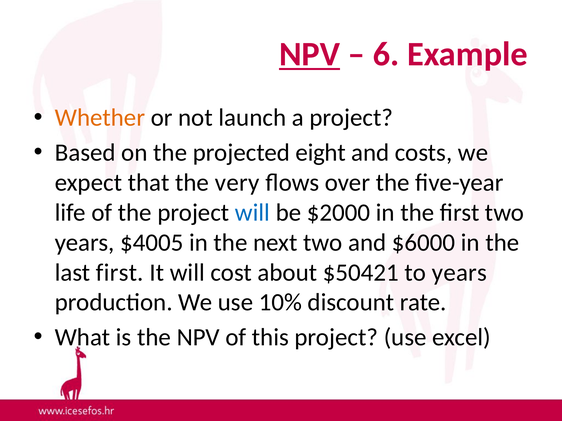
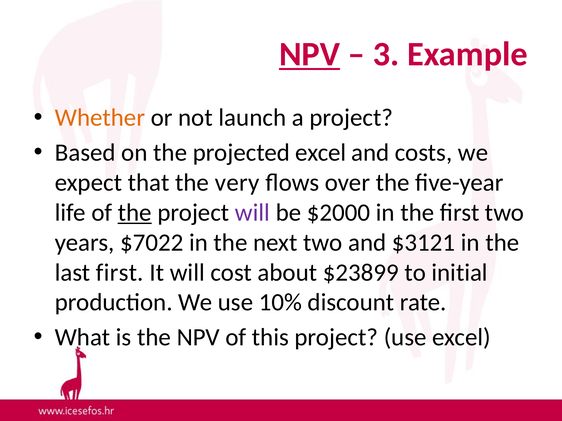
6: 6 -> 3 (386, 54)
projected eight: eight -> excel (321, 153)
the underline: none -> present (135, 213)
will colour: blue -> purple (253, 213)
$4005: $4005 -> $7022 (152, 243)
$6000: $6000 -> $3121 (424, 243)
$50421: $50421 -> $23899 (361, 273)
to years: years -> initial (460, 273)
